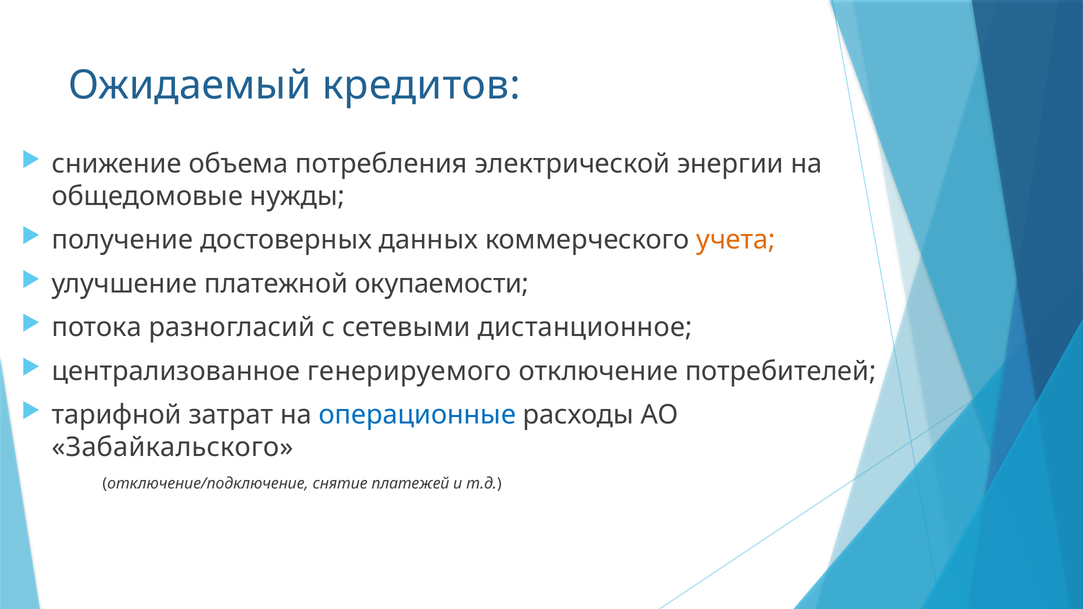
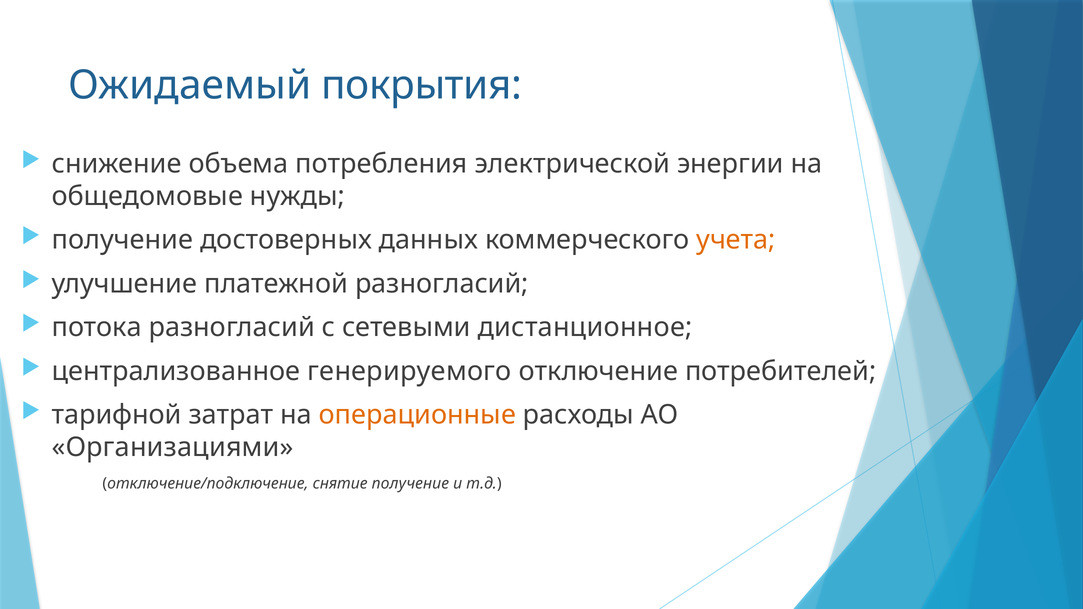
кредитов: кредитов -> покрытия (422, 85)
платежной окупаемости: окупаемости -> разногласий (442, 284)
операционные colour: blue -> orange (417, 415)
Забайкальского: Забайкальского -> Организациями (173, 448)
снятие платежей: платежей -> получение (410, 484)
